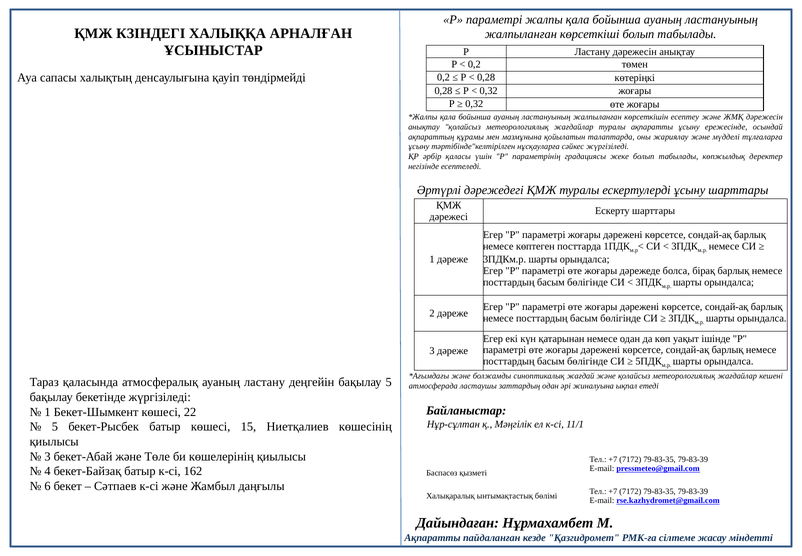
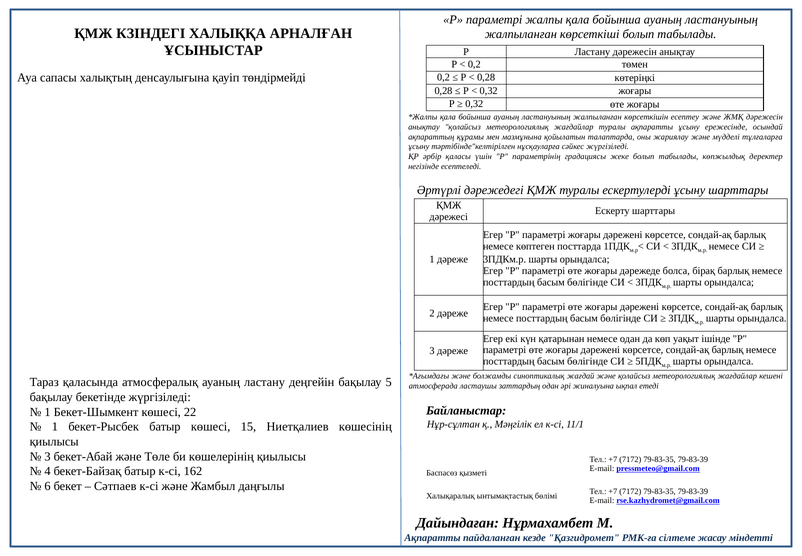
5: 5 -> 1 (55, 426)
